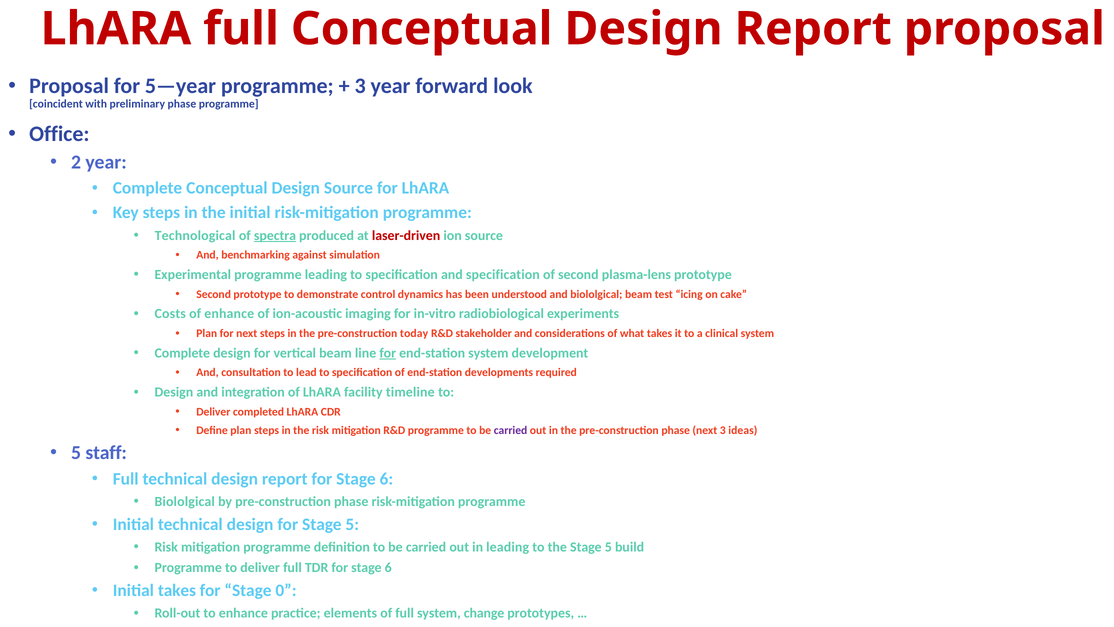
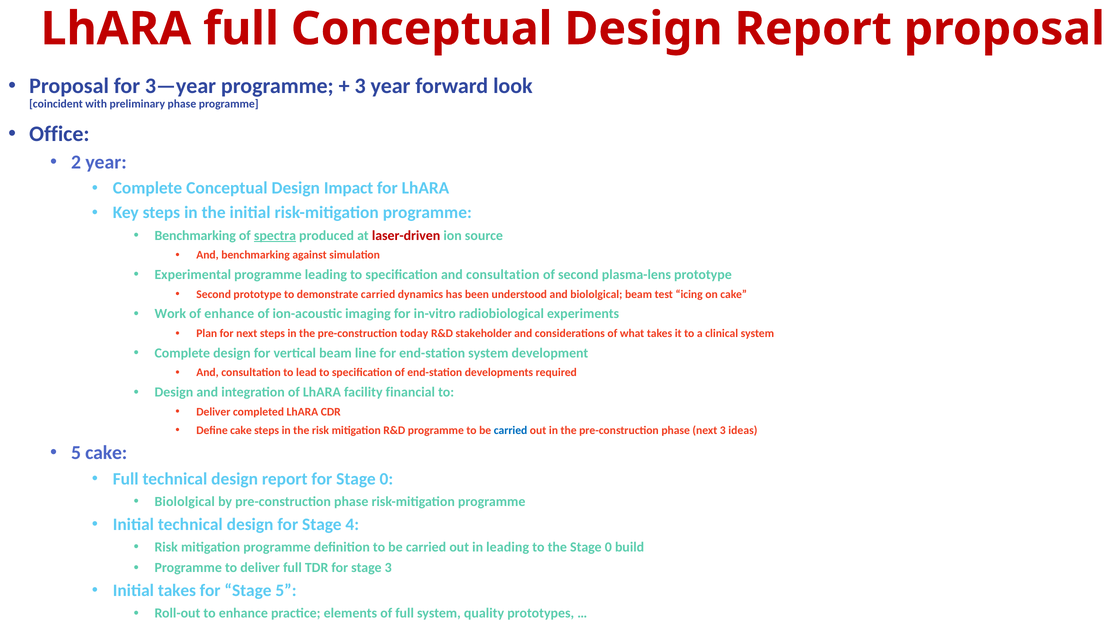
5—year: 5—year -> 3—year (180, 86)
Design Source: Source -> Impact (349, 188)
Technological: Technological -> Benchmarking (195, 235)
specification and specification: specification -> consultation (503, 275)
demonstrate control: control -> carried (378, 294)
Costs: Costs -> Work (170, 314)
for underline: present -> none (388, 353)
timeline: timeline -> financial (410, 392)
Define plan: plan -> cake (241, 430)
carried colour: purple -> blue (511, 430)
5 staff: staff -> cake (106, 453)
report for Stage 6: 6 -> 0 (386, 479)
for Stage 5: 5 -> 4 (352, 524)
the Stage 5: 5 -> 0 (608, 547)
TDR for stage 6: 6 -> 3 (388, 568)
Stage 0: 0 -> 5 (286, 590)
change: change -> quality (484, 613)
